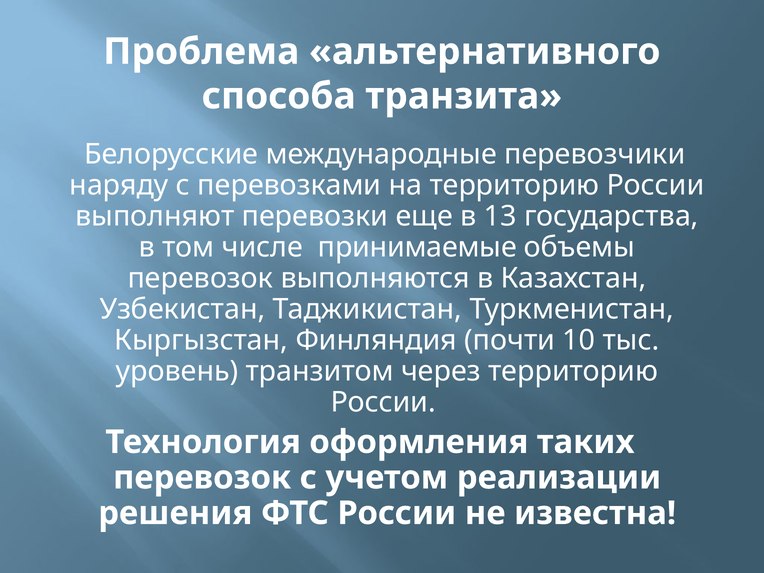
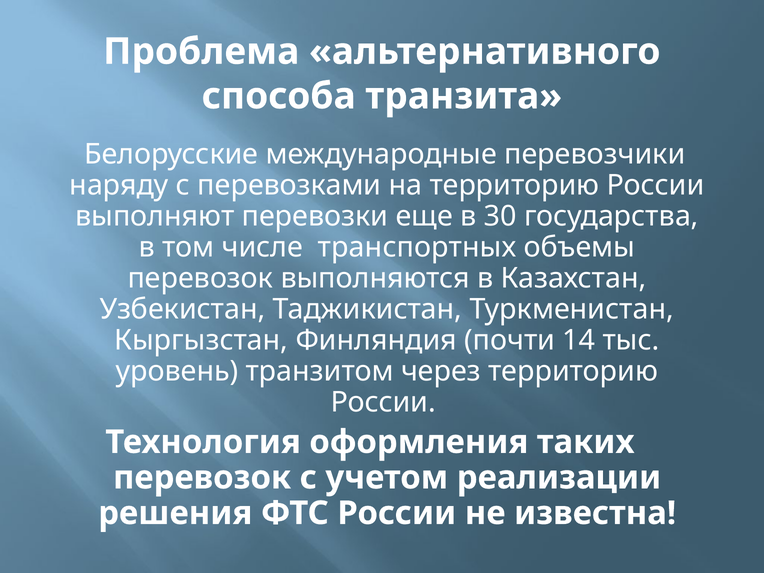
13: 13 -> 30 (500, 216)
принимаемые: принимаемые -> транспортных (417, 247)
10: 10 -> 14 (579, 340)
